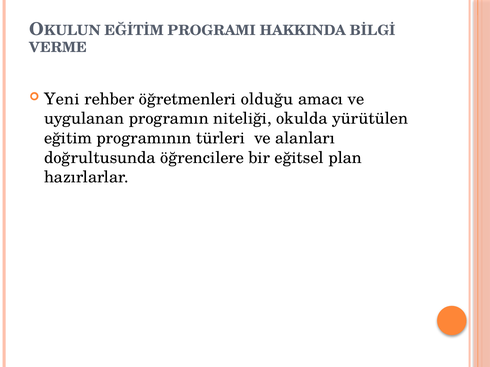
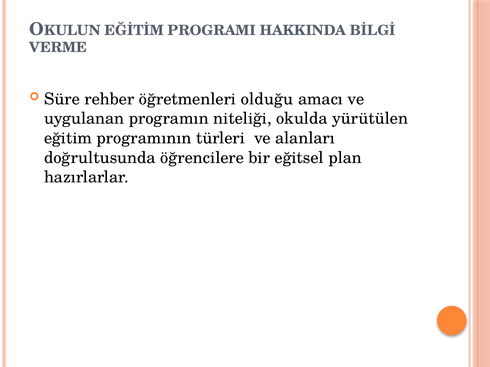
Yeni: Yeni -> Süre (62, 99)
